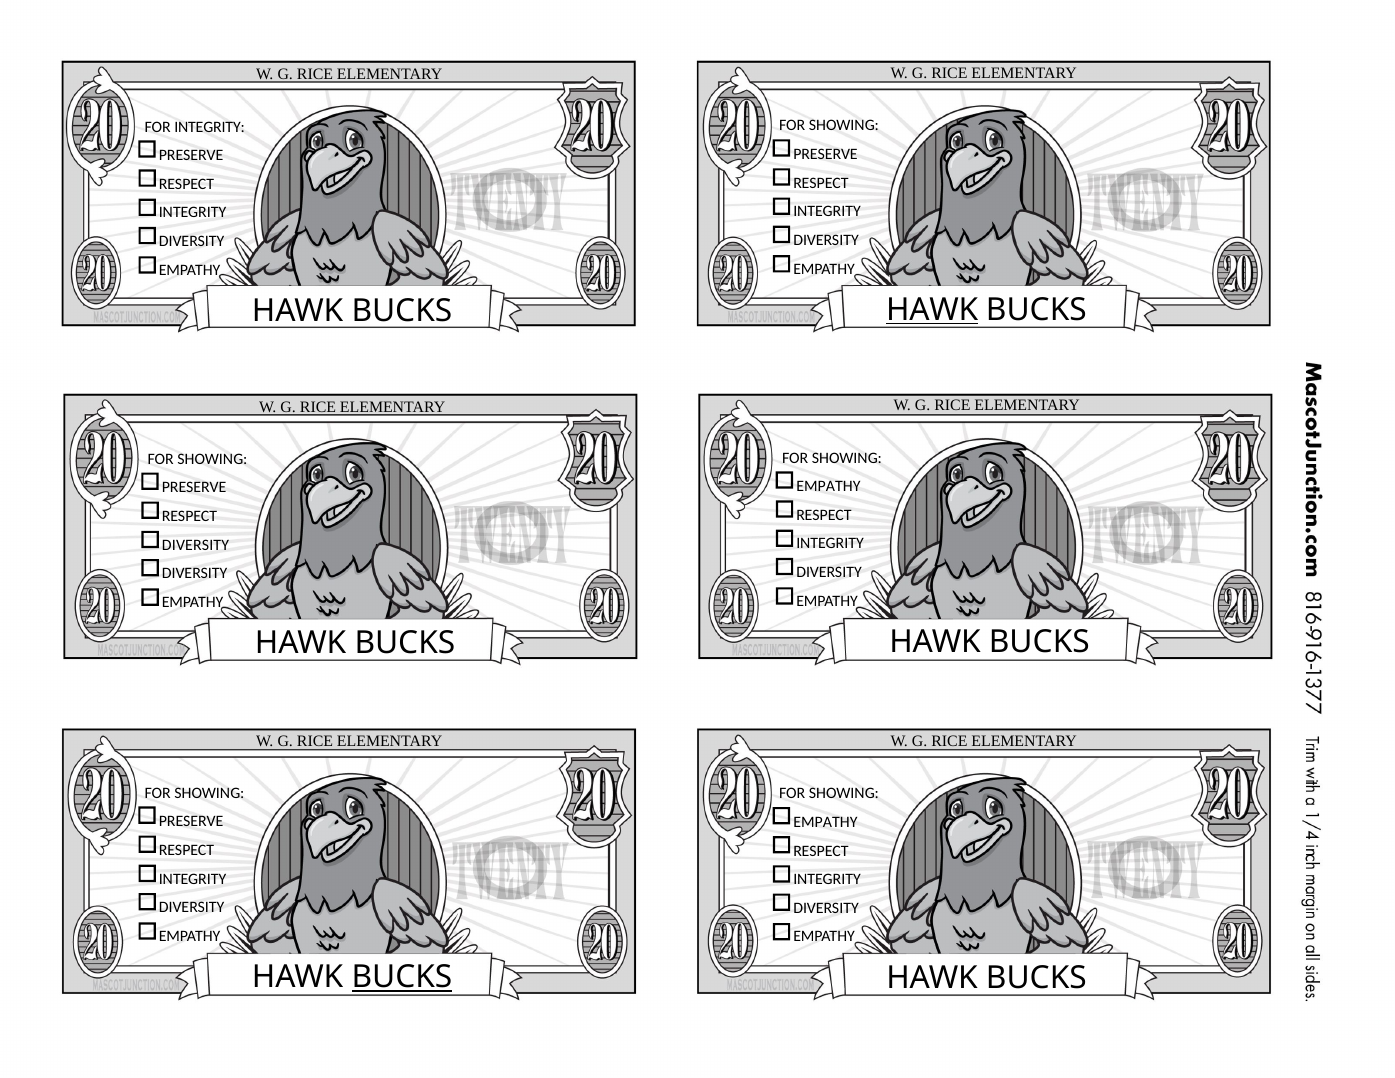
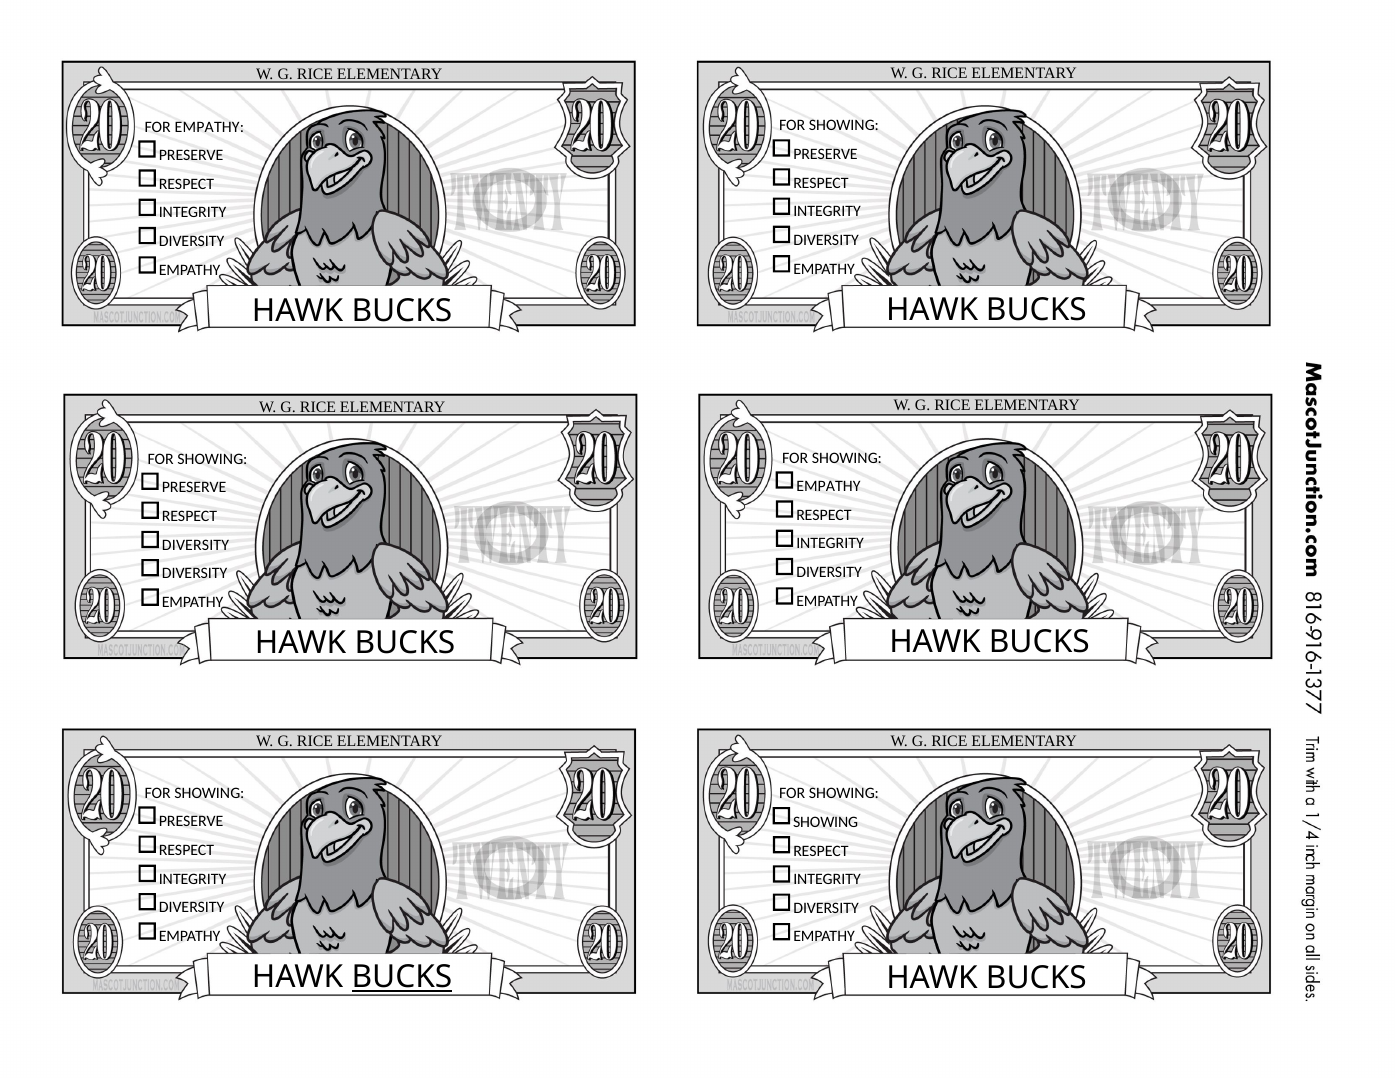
FOR INTEGRITY: INTEGRITY -> EMPATHY (209, 127)
HAWK underline: present -> none (932, 310)
EMPATHY: EMPATHY -> SHOWING (826, 822)
